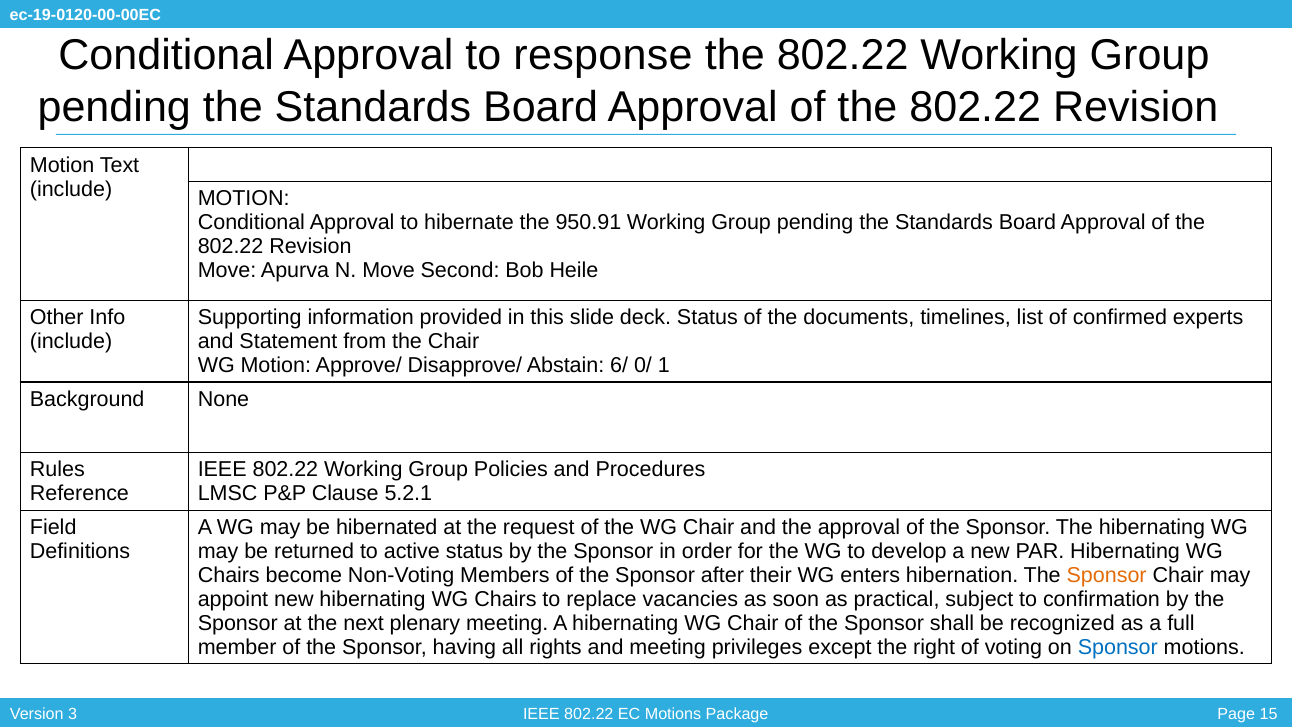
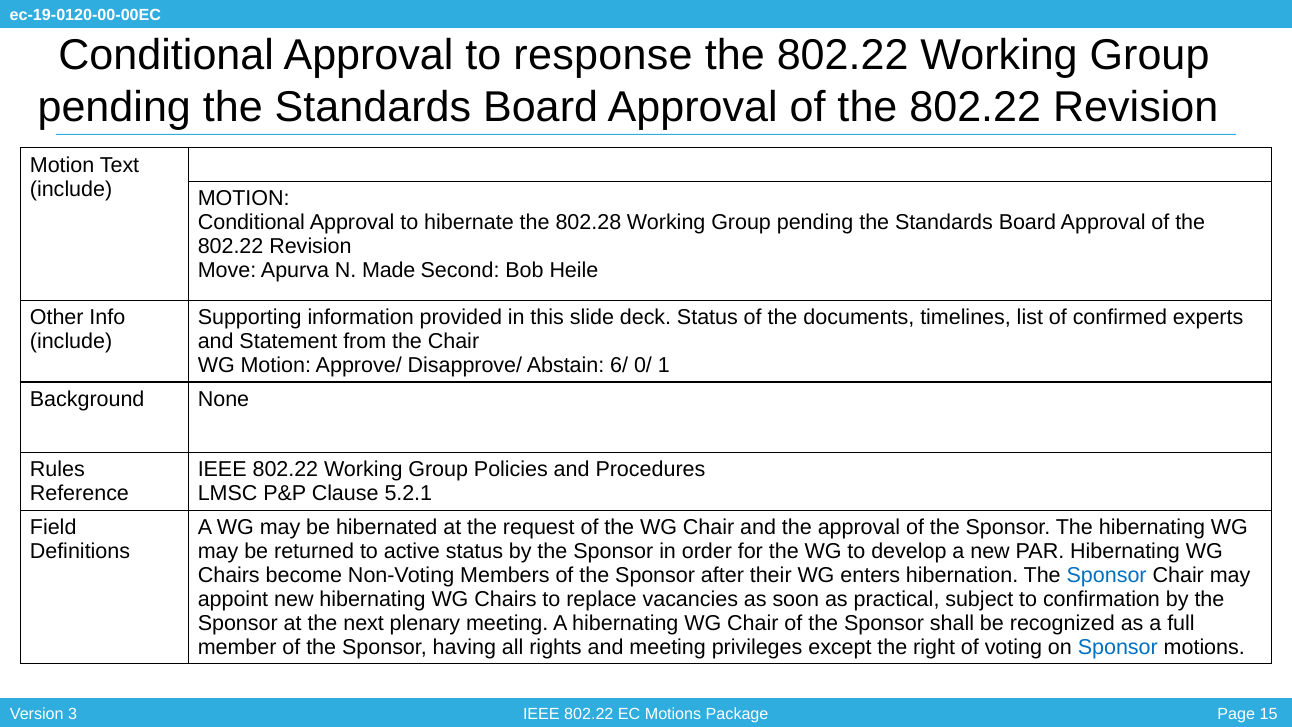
950.91: 950.91 -> 802.28 (588, 222)
N Move: Move -> Made (389, 270)
Sponsor colour: orange -> blue (1107, 575)
